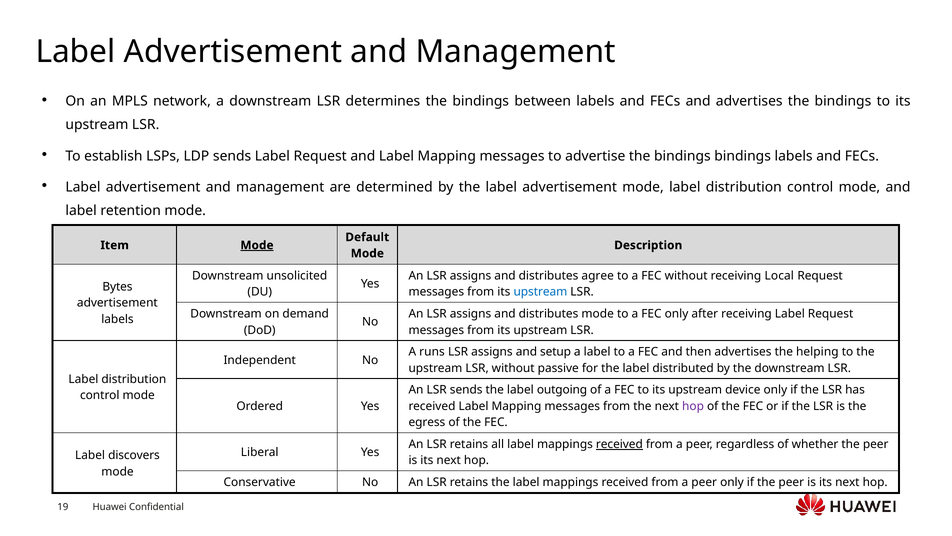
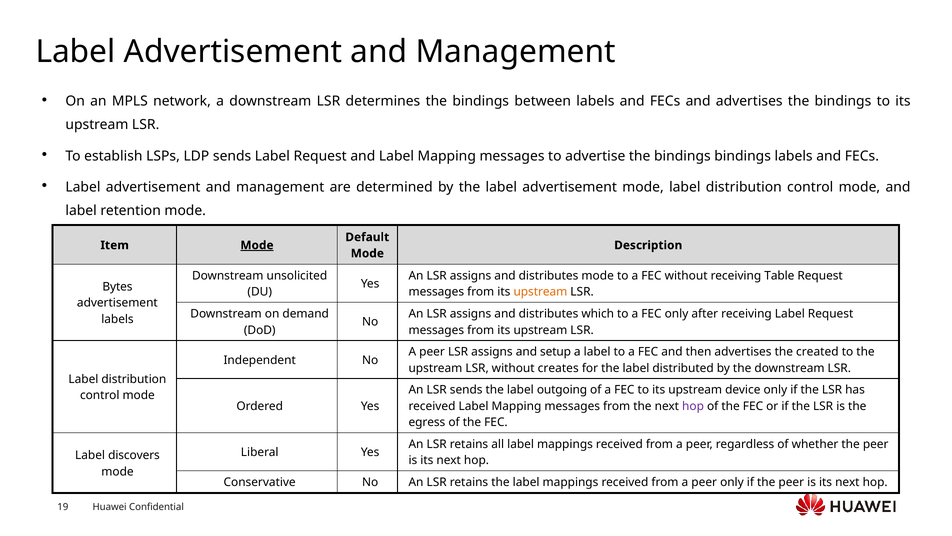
distributes agree: agree -> mode (598, 276)
Local: Local -> Table (779, 276)
upstream colour: blue -> orange (540, 292)
distributes mode: mode -> which (598, 314)
runs: runs -> peer (432, 352)
helping: helping -> created (817, 352)
passive: passive -> creates (558, 368)
received underline: present -> none (619, 444)
